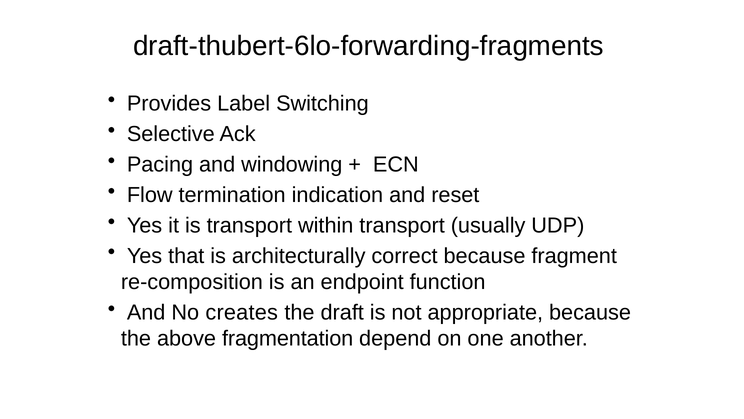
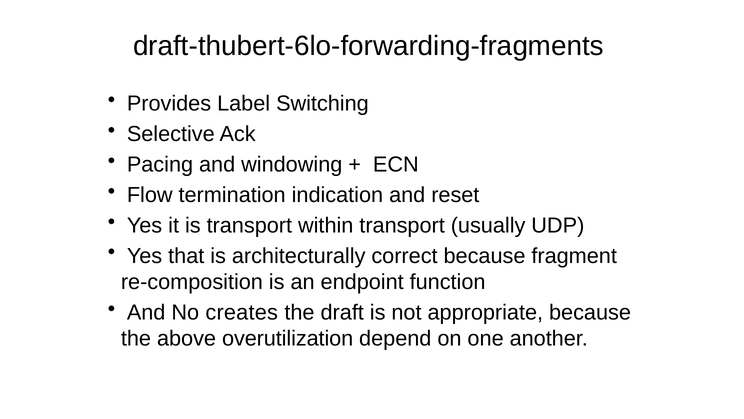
fragmentation: fragmentation -> overutilization (288, 338)
